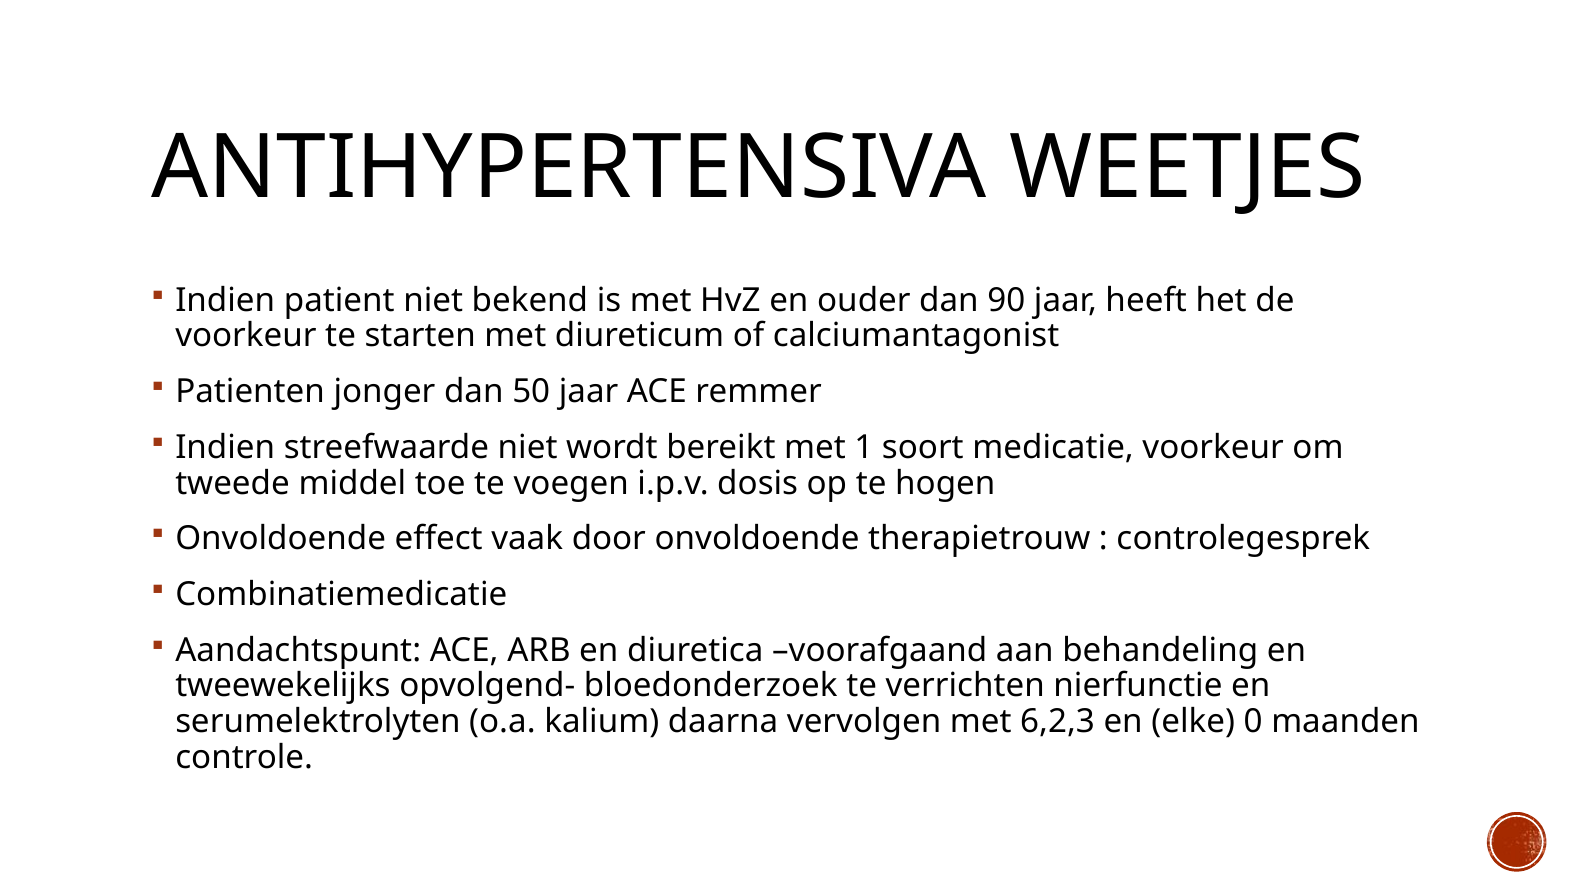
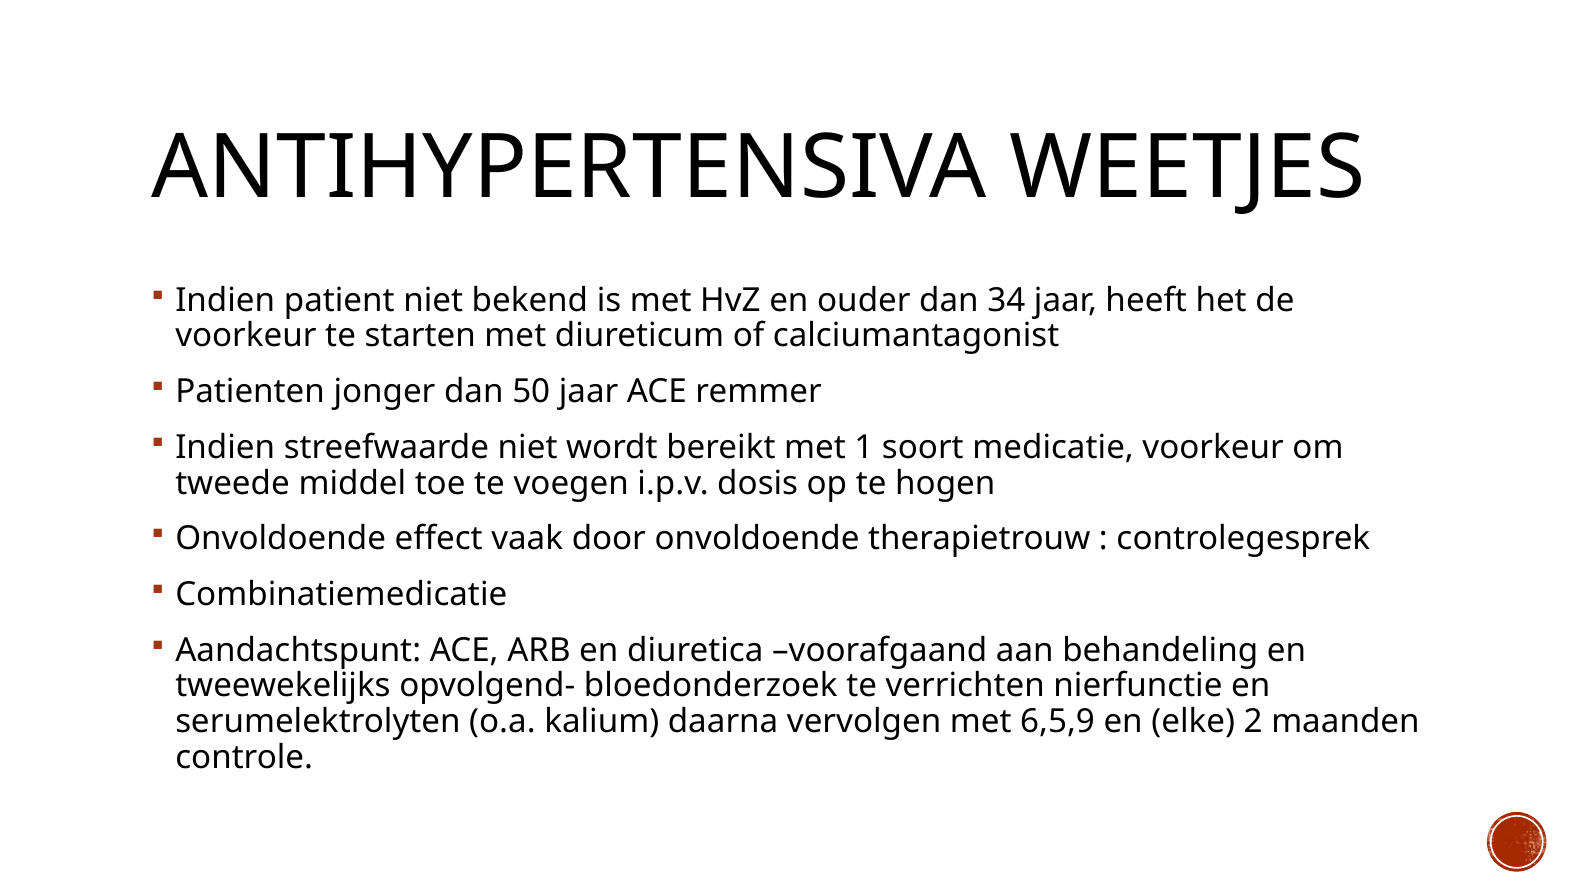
90: 90 -> 34 (1006, 300)
6,2,3: 6,2,3 -> 6,5,9 (1058, 722)
0: 0 -> 2 (1253, 722)
